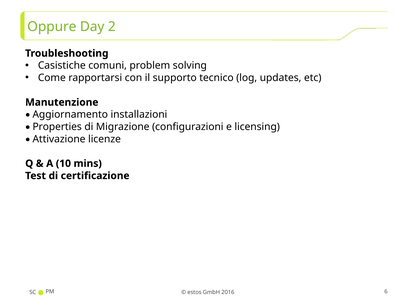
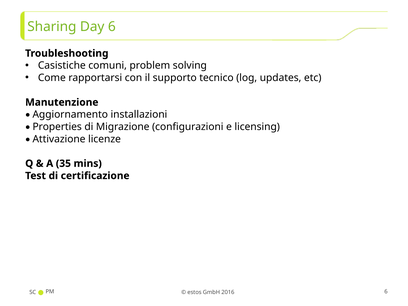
Oppure: Oppure -> Sharing (52, 27)
Day 2: 2 -> 6 (112, 27)
10: 10 -> 35 (63, 164)
